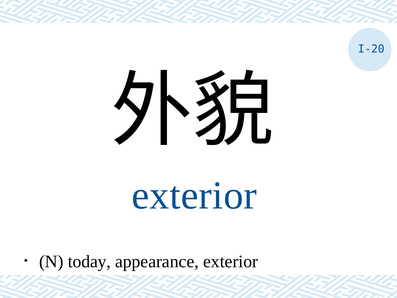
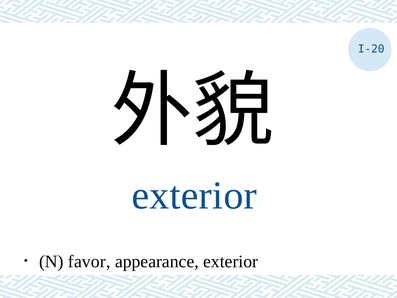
today: today -> favor (89, 261)
